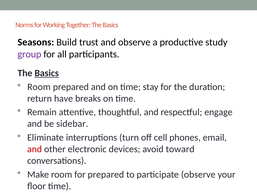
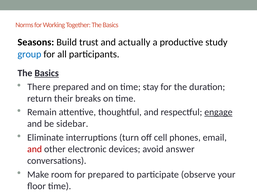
and observe: observe -> actually (134, 42)
group colour: purple -> blue (29, 54)
Room: Room -> There (39, 87)
have: have -> their (63, 98)
engage underline: none -> present (218, 112)
toward: toward -> answer (180, 149)
